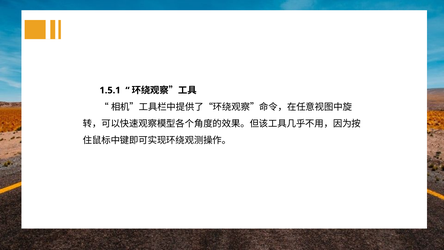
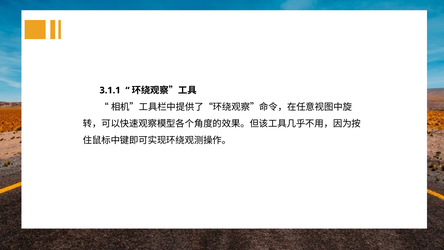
1.5.1: 1.5.1 -> 3.1.1 (110, 90)
